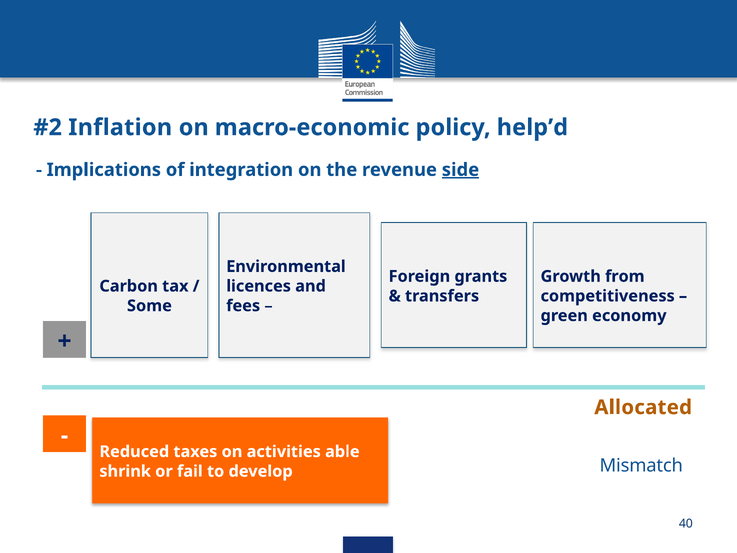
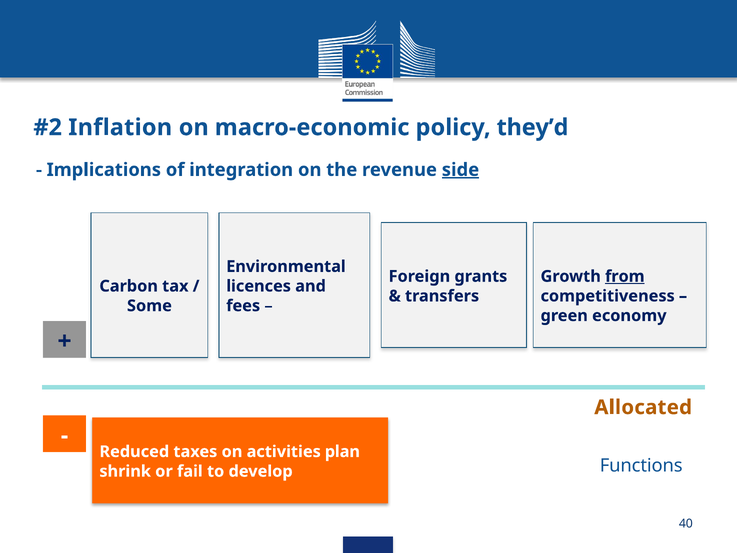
help’d: help’d -> they’d (533, 127)
from underline: none -> present (625, 276)
able: able -> plan (342, 451)
Mismatch: Mismatch -> Functions (641, 466)
